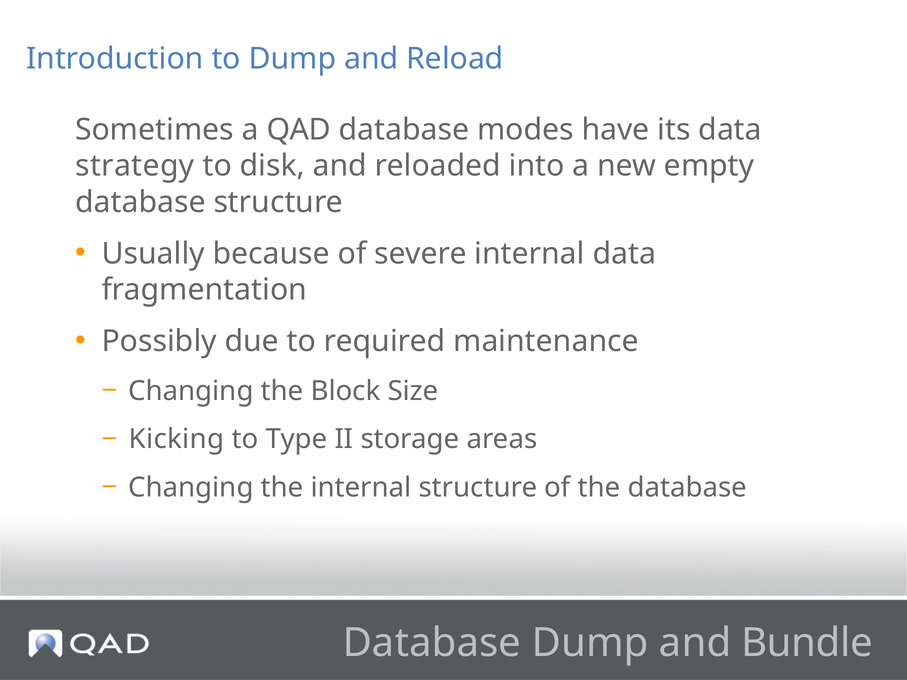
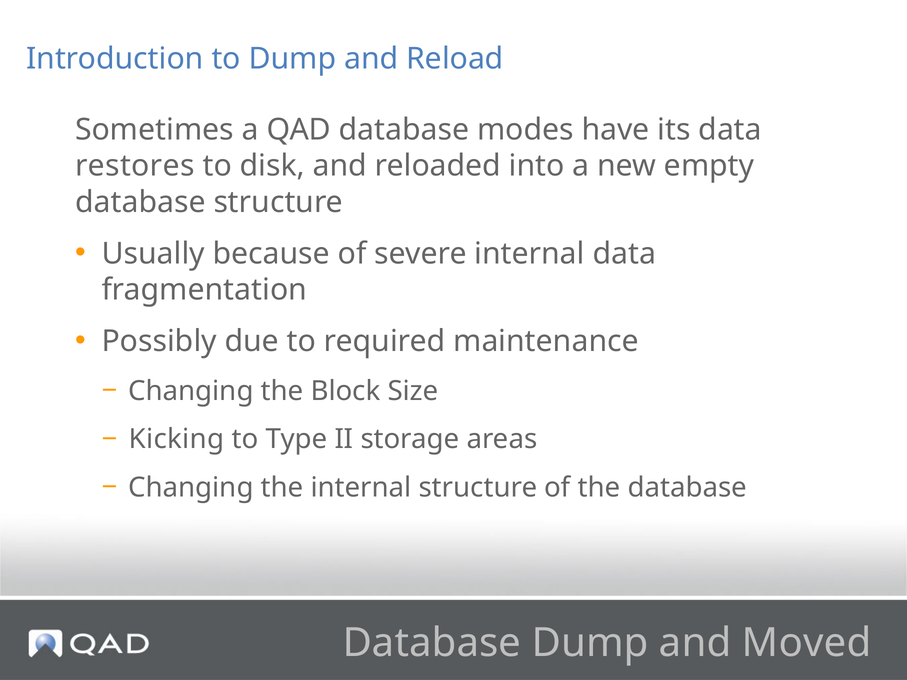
strategy: strategy -> restores (135, 166)
Bundle: Bundle -> Moved (807, 643)
